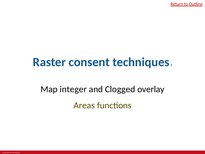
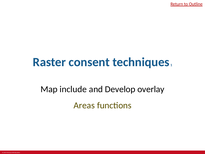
integer: integer -> include (73, 89)
Clogged: Clogged -> Develop (120, 89)
